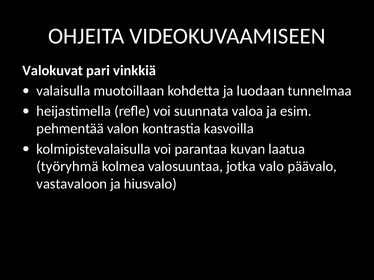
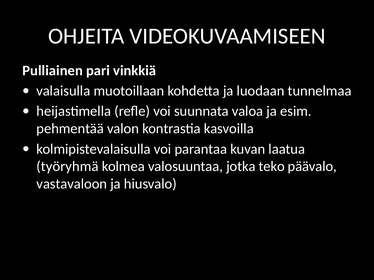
Valokuvat: Valokuvat -> Pulliainen (53, 71)
valo: valo -> teko (272, 167)
